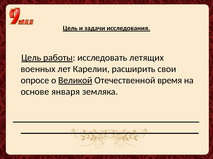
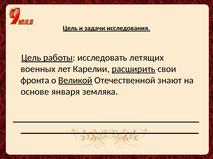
расширить underline: none -> present (134, 69)
опросе: опросе -> фронта (35, 81)
время: время -> знают (170, 81)
